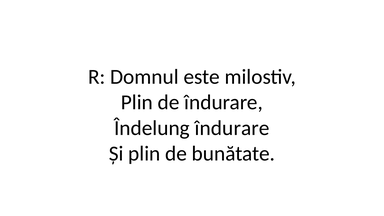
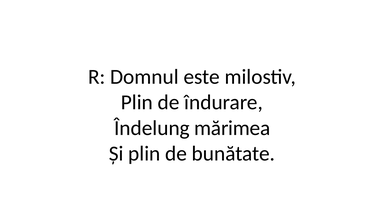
Îndelung îndurare: îndurare -> mărimea (232, 128)
